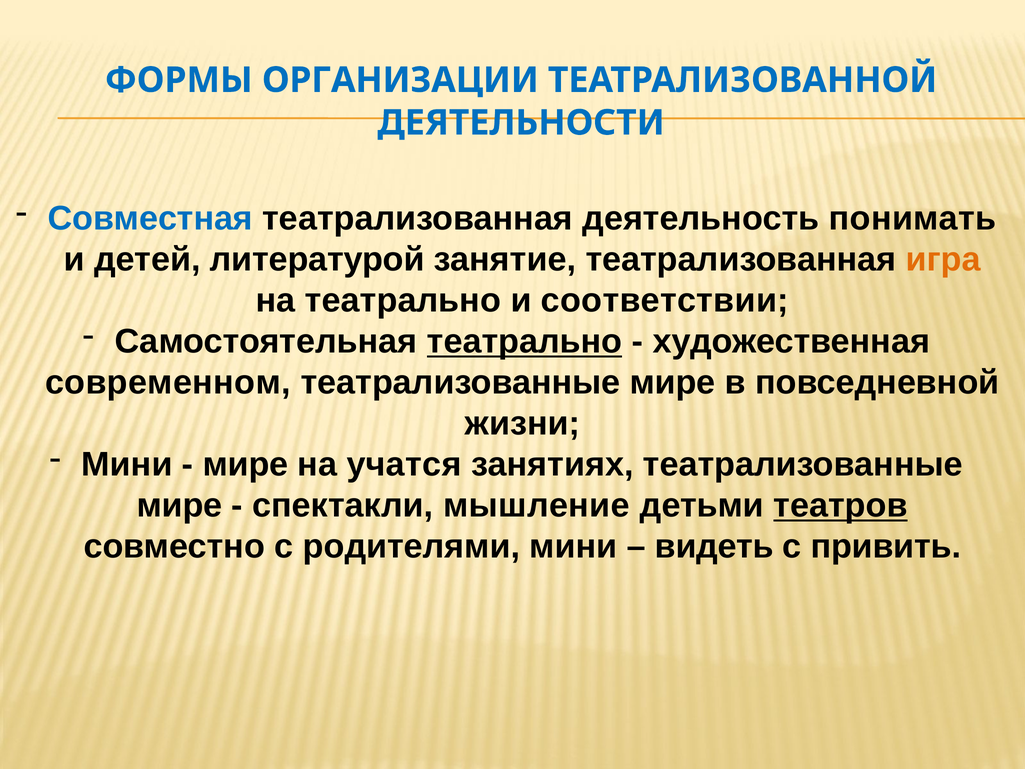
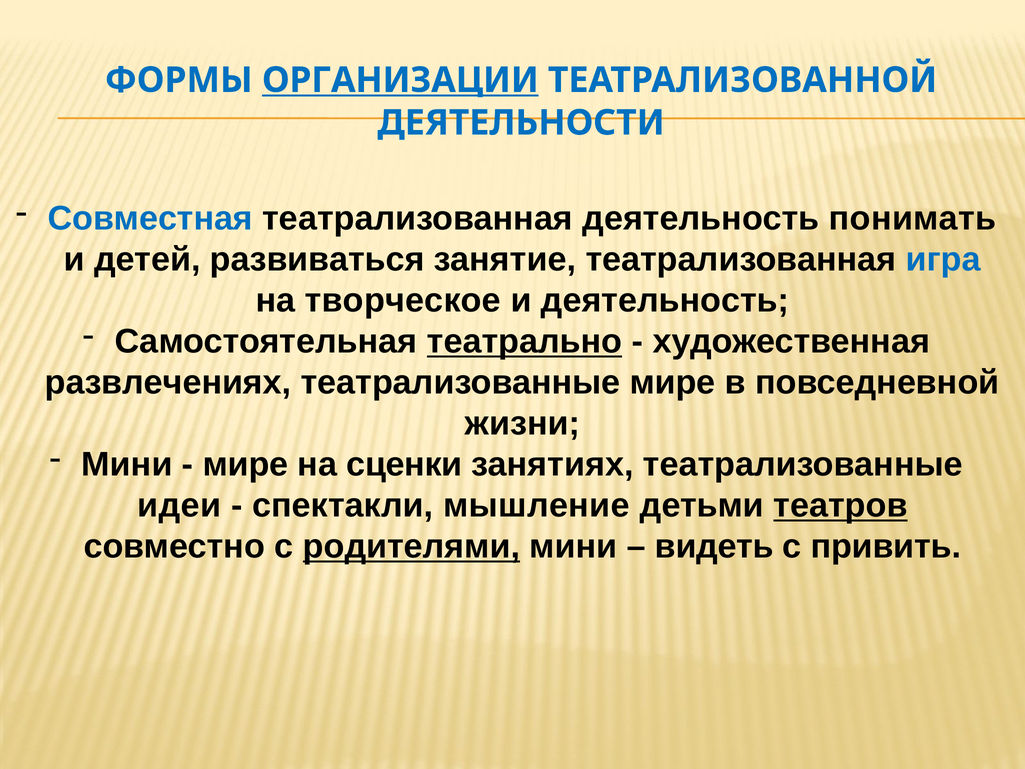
ОРГАНИЗАЦИИ underline: none -> present (400, 80)
литературой: литературой -> развиваться (317, 260)
игра colour: orange -> blue (943, 260)
на театрально: театрально -> творческое (403, 301)
и соответствии: соответствии -> деятельность (665, 301)
современном: современном -> развлечениях (168, 383)
учатся: учатся -> сценки (404, 465)
мире: мире -> идеи (179, 506)
родителями underline: none -> present (411, 547)
